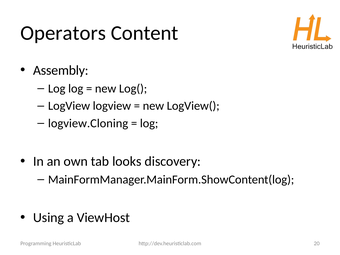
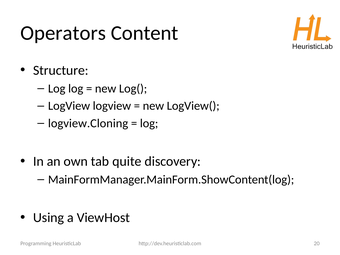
Assembly: Assembly -> Structure (61, 70)
looks: looks -> quite (127, 161)
